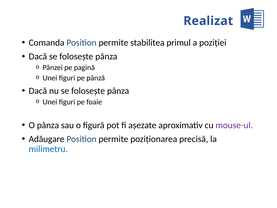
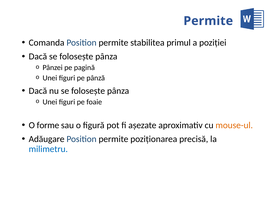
Realizat: Realizat -> Permite (208, 21)
O pânza: pânza -> forme (48, 125)
mouse-ul colour: purple -> orange (234, 125)
